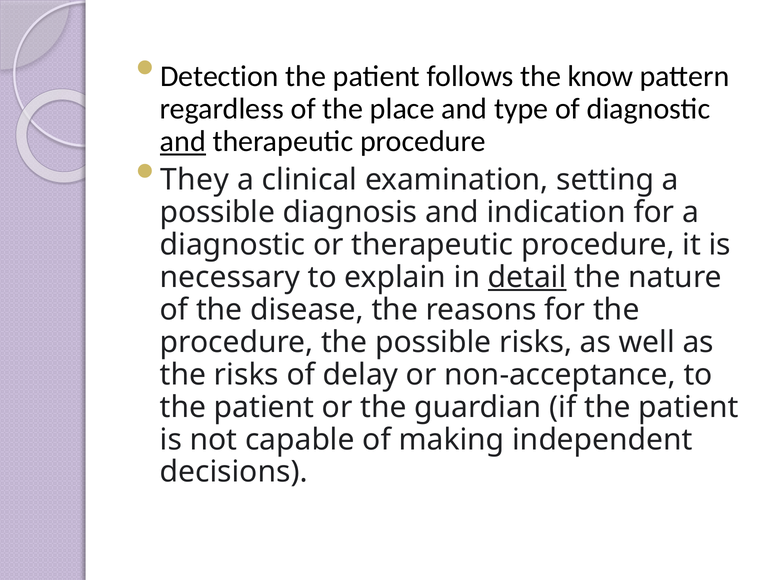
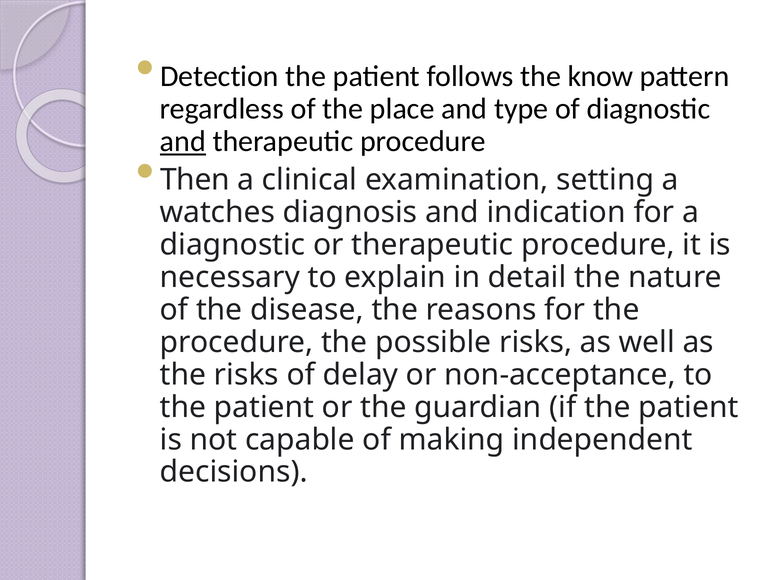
They: They -> Then (195, 180)
possible: possible -> watches (217, 212)
detail underline: present -> none (527, 277)
